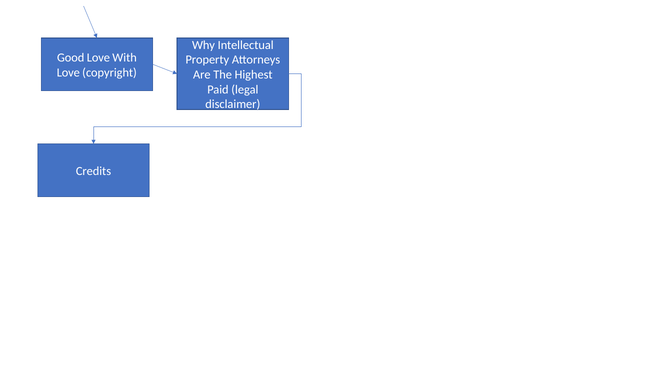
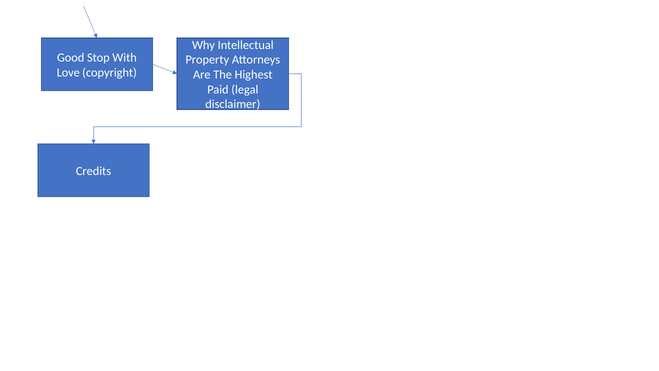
Good Love: Love -> Stop (98, 58)
